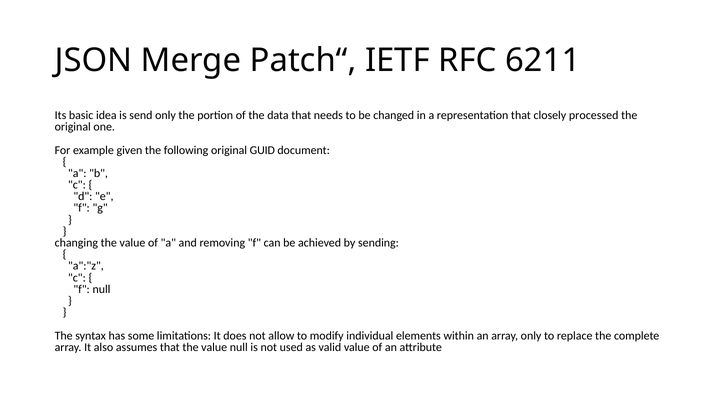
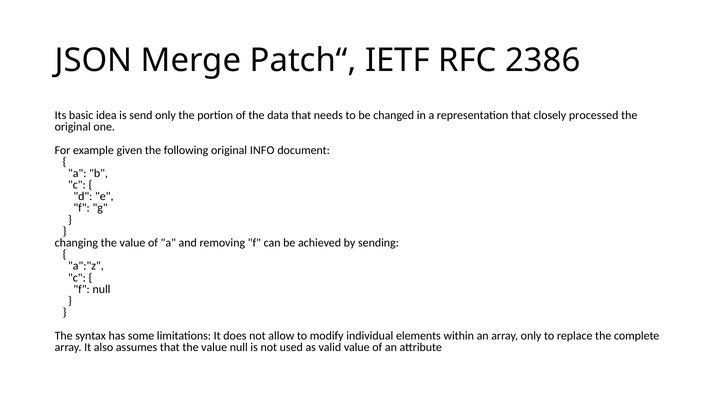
6211: 6211 -> 2386 (543, 60)
GUID: GUID -> INFO (262, 150)
